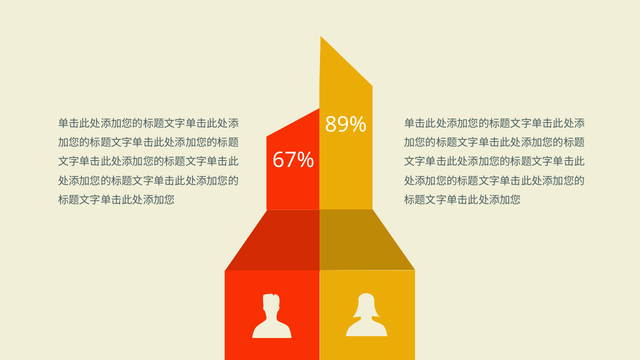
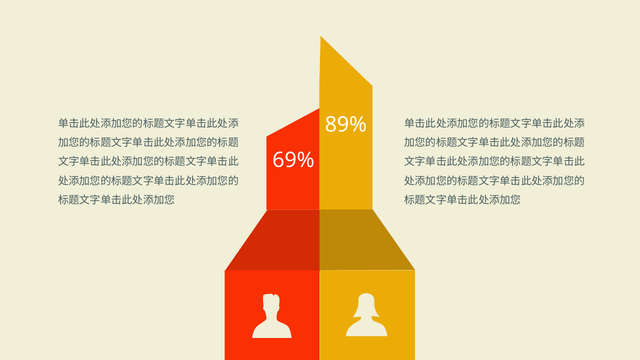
67%: 67% -> 69% (293, 160)
